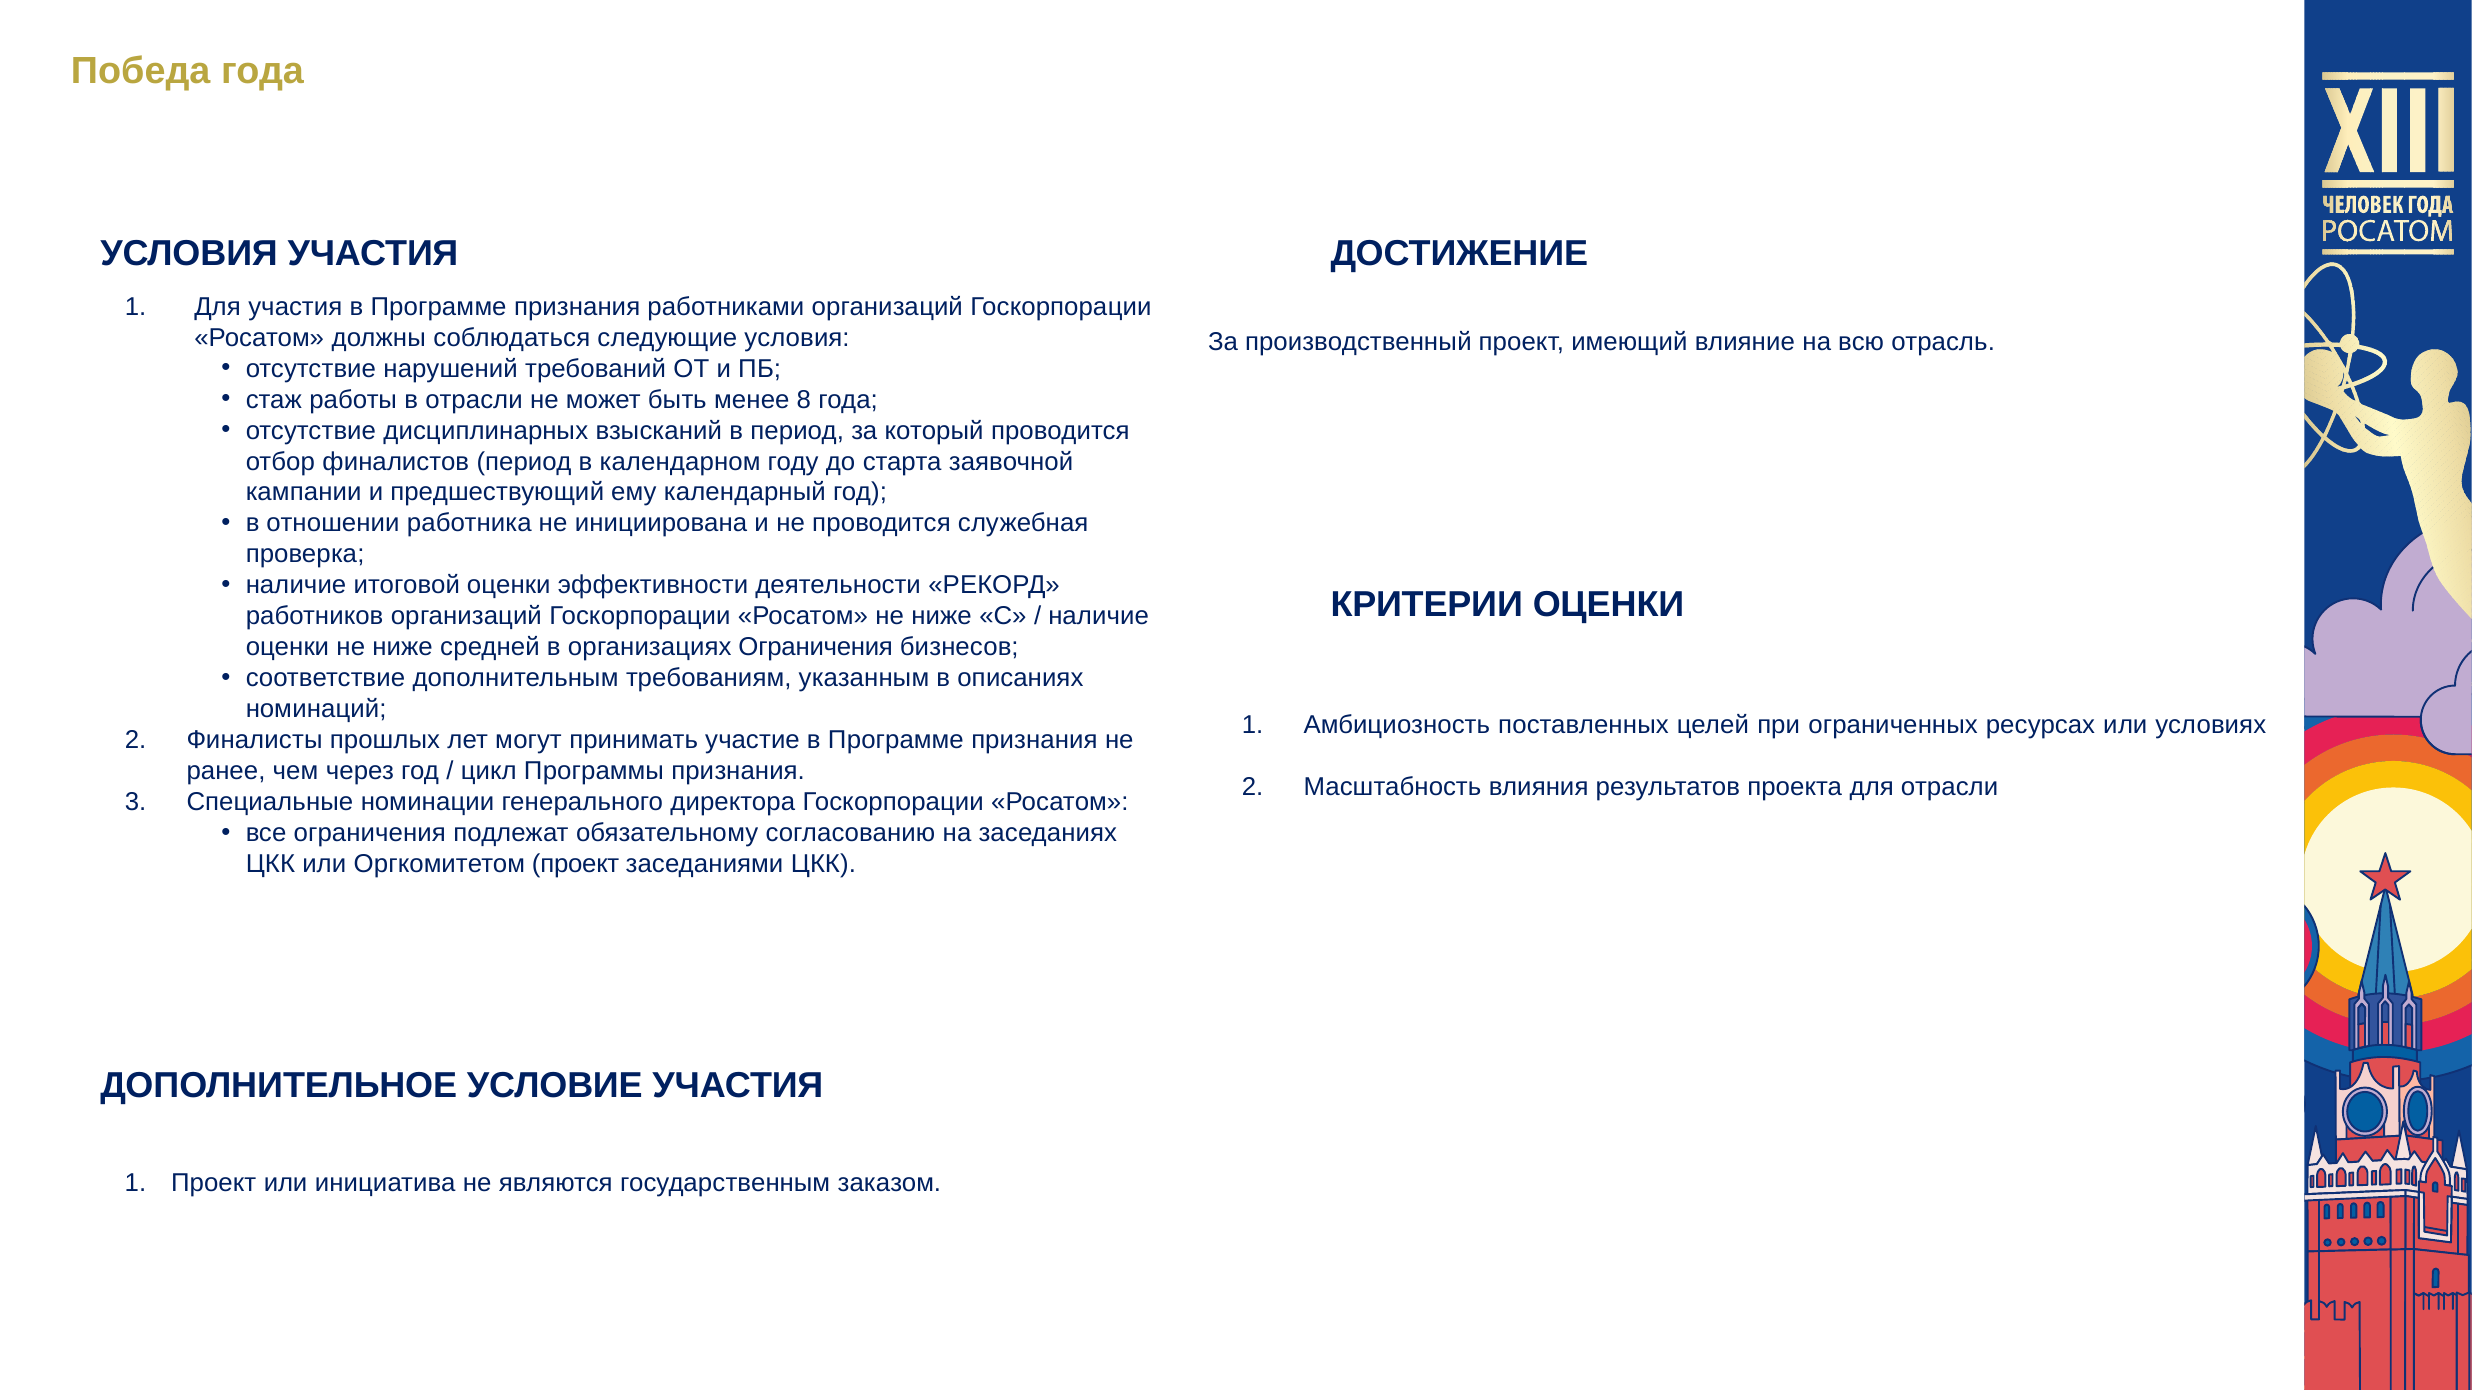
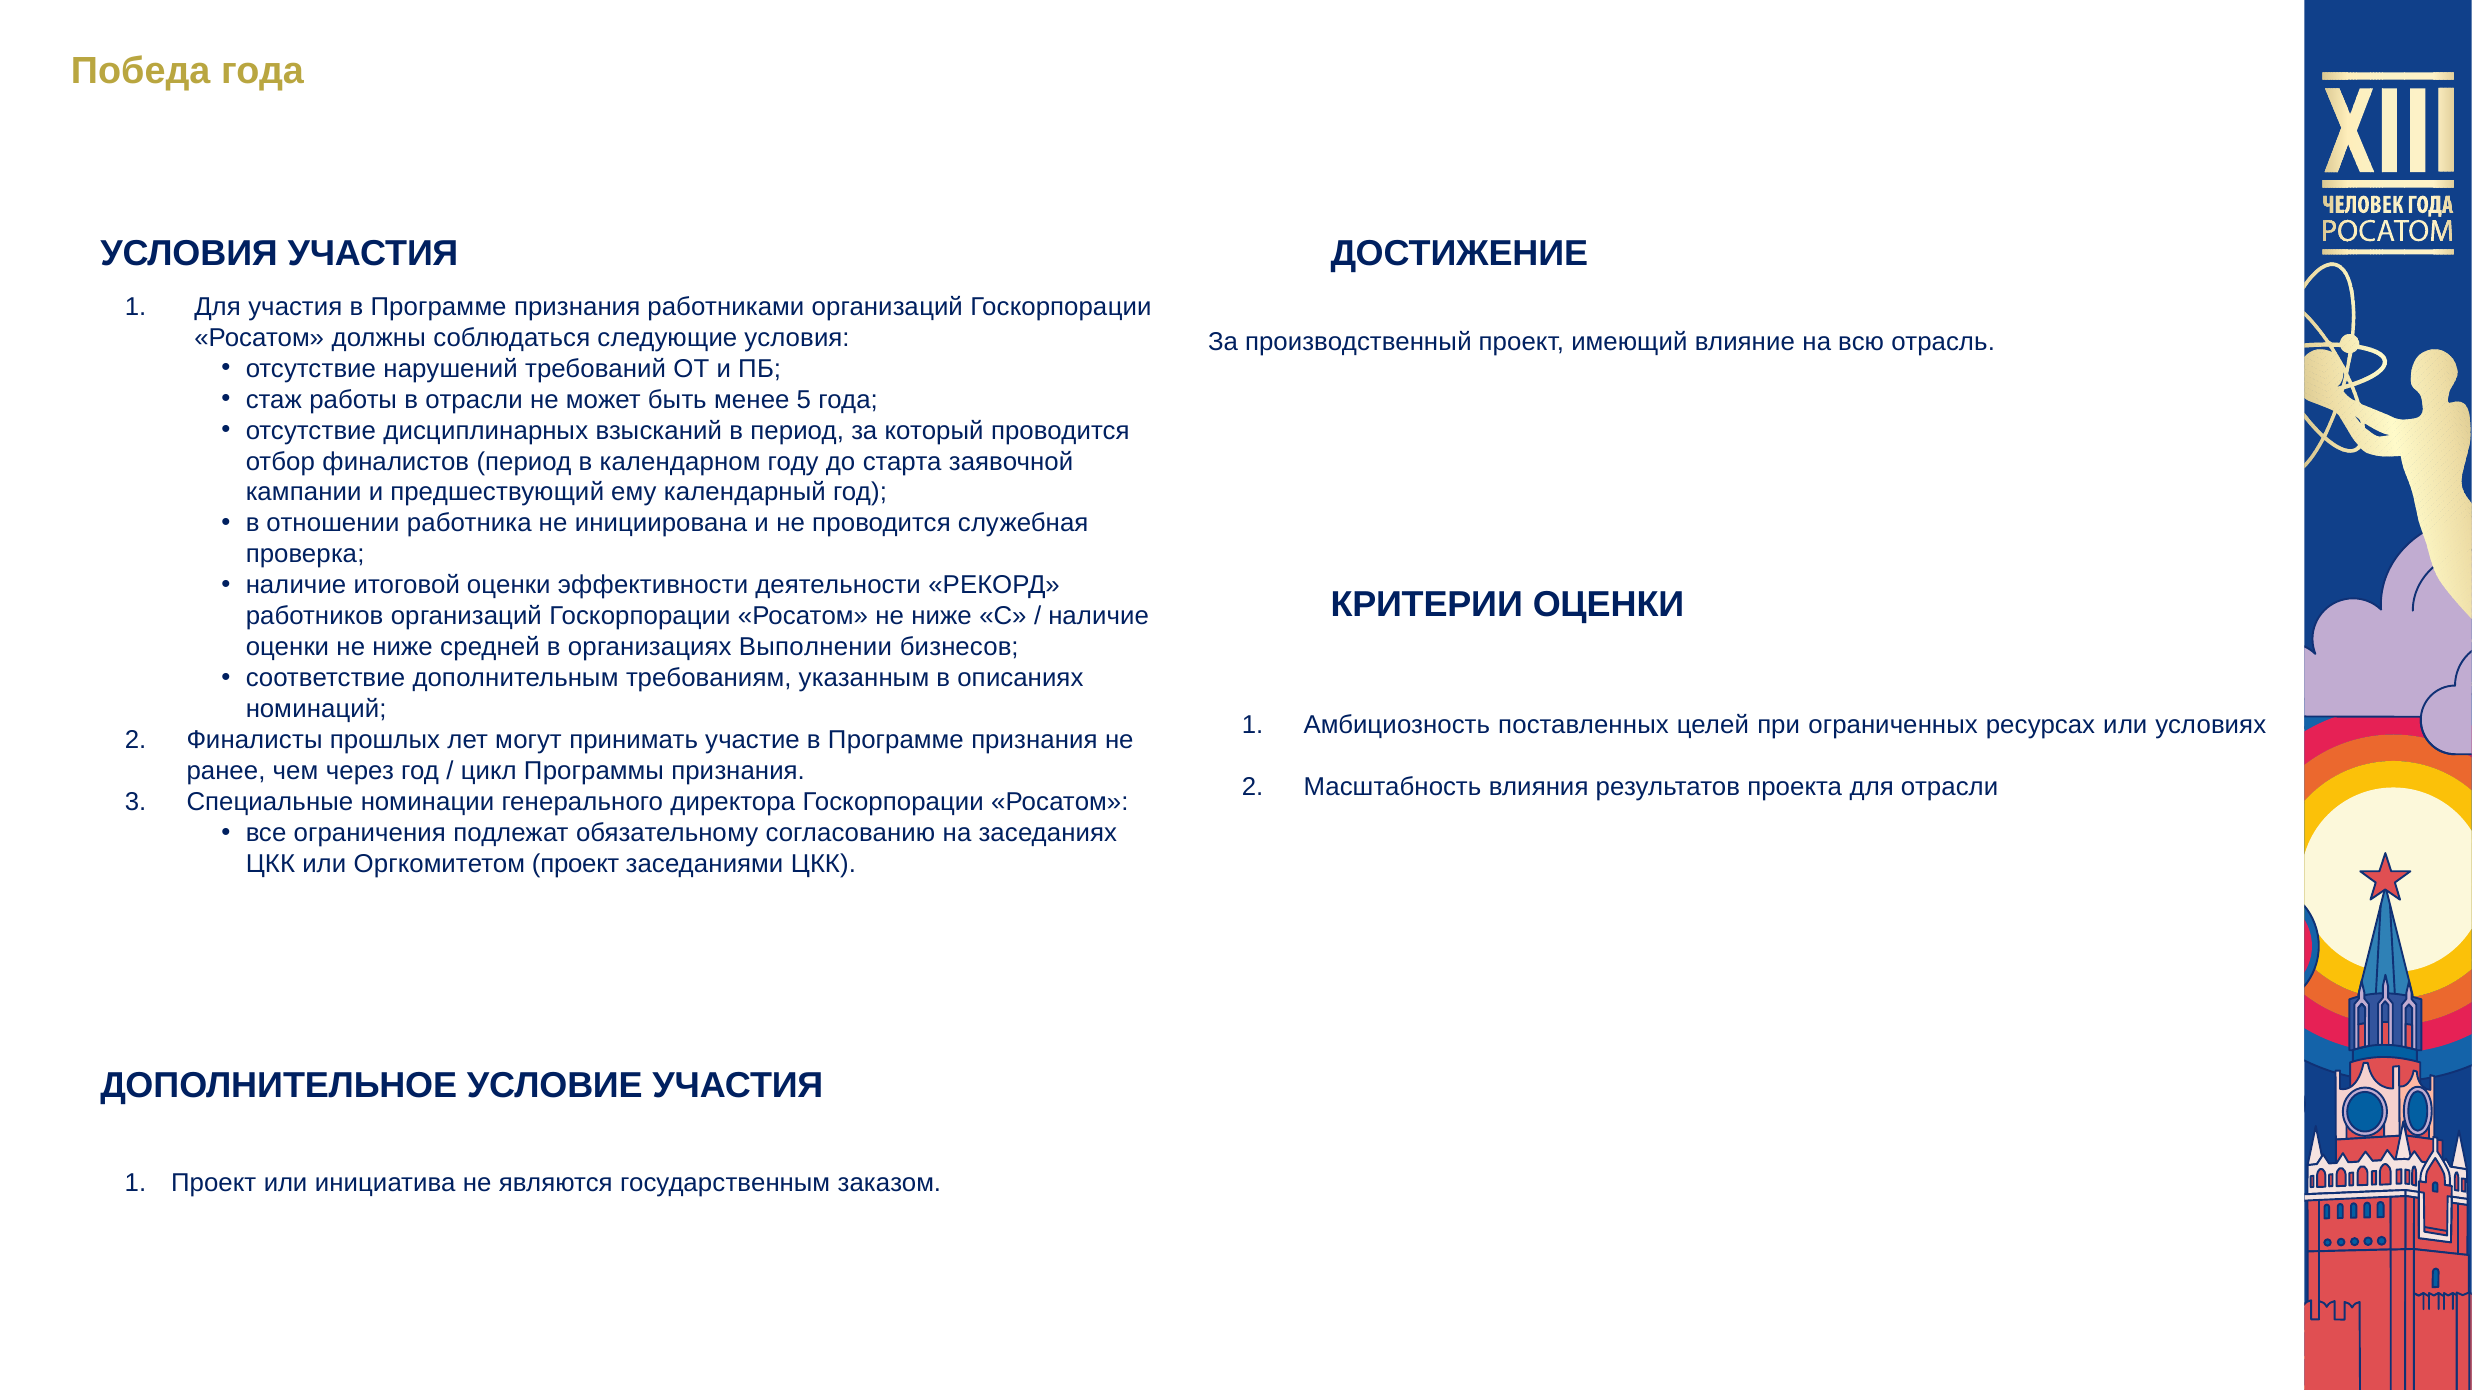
8: 8 -> 5 (804, 400)
организациях Ограничения: Ограничения -> Выполнении (815, 647)
